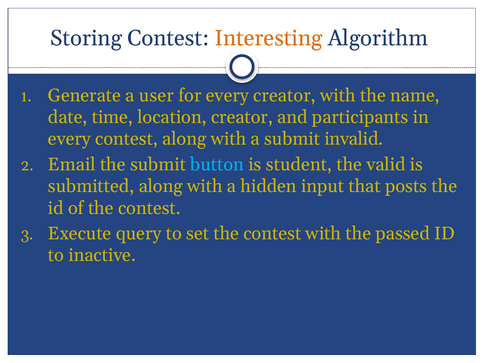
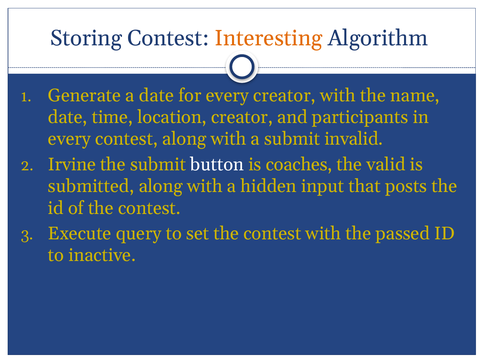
a user: user -> date (156, 95)
Email: Email -> Irvine (72, 164)
button colour: light blue -> white (217, 164)
student: student -> coaches (299, 164)
